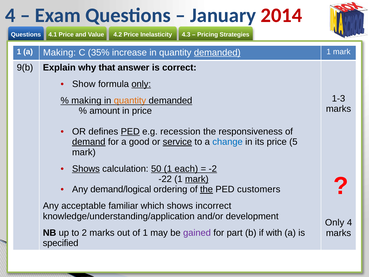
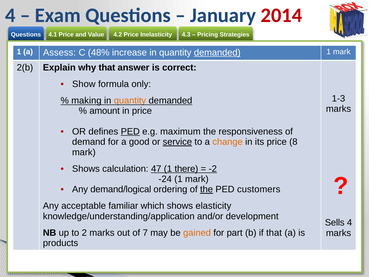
a Making: Making -> Assess (60, 53)
35%: 35% -> 48% (99, 53)
9(b: 9(b -> 2(b (25, 68)
only underline: present -> none (141, 84)
recession: recession -> maximum (180, 131)
demand underline: present -> none (89, 142)
change colour: blue -> orange (228, 142)
5: 5 -> 8 (293, 142)
Shows underline: present -> none (86, 169)
50: 50 -> 47 (156, 169)
each: each -> there (186, 169)
-22: -22 -> -24 (165, 179)
mark underline: present -> none (197, 179)
incorrect: incorrect -> elasticity (213, 206)
Only: Only -> Sells (335, 222)
of 1: 1 -> 7 (145, 233)
gained colour: purple -> orange (197, 233)
if with: with -> that (274, 233)
specified: specified -> products (61, 243)
